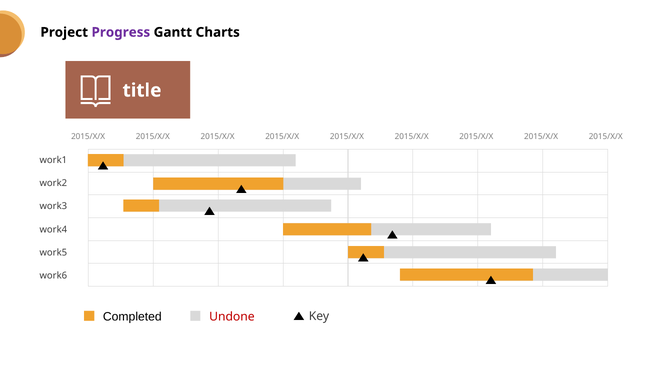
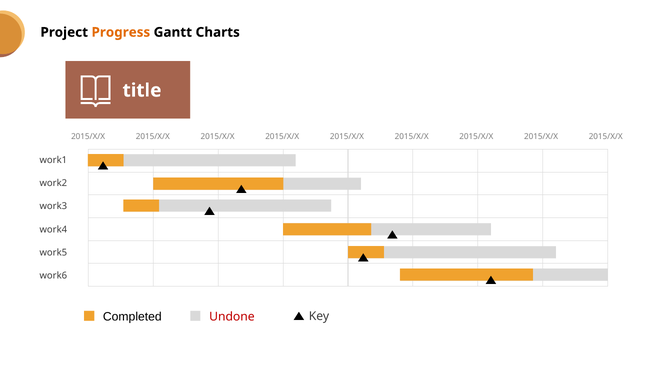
Progress colour: purple -> orange (121, 32)
